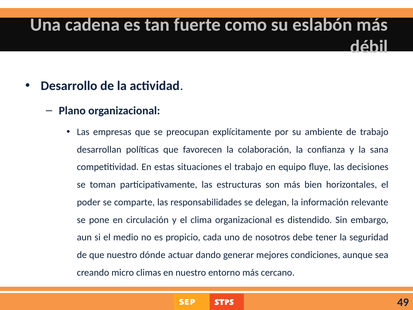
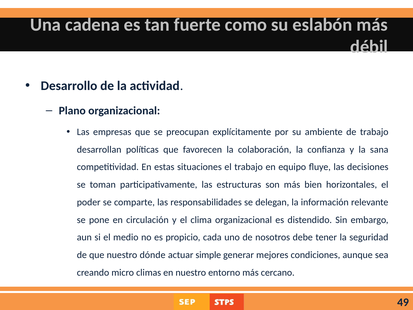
dando: dando -> simple (208, 255)
